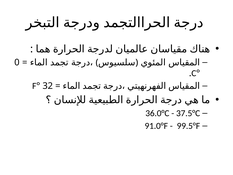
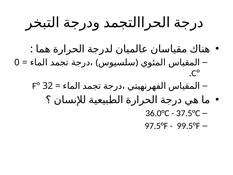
91.0°F: 91.0°F -> 97.5°F (156, 126)
